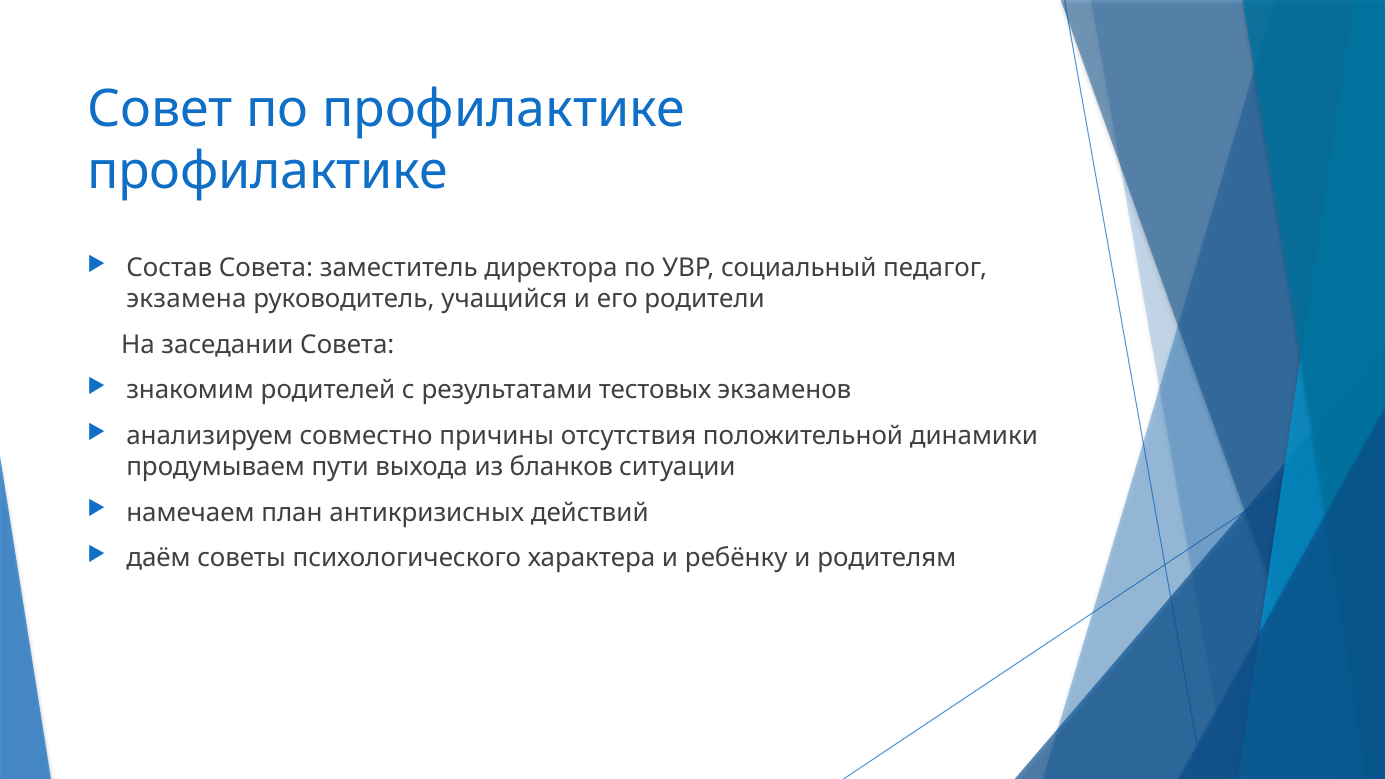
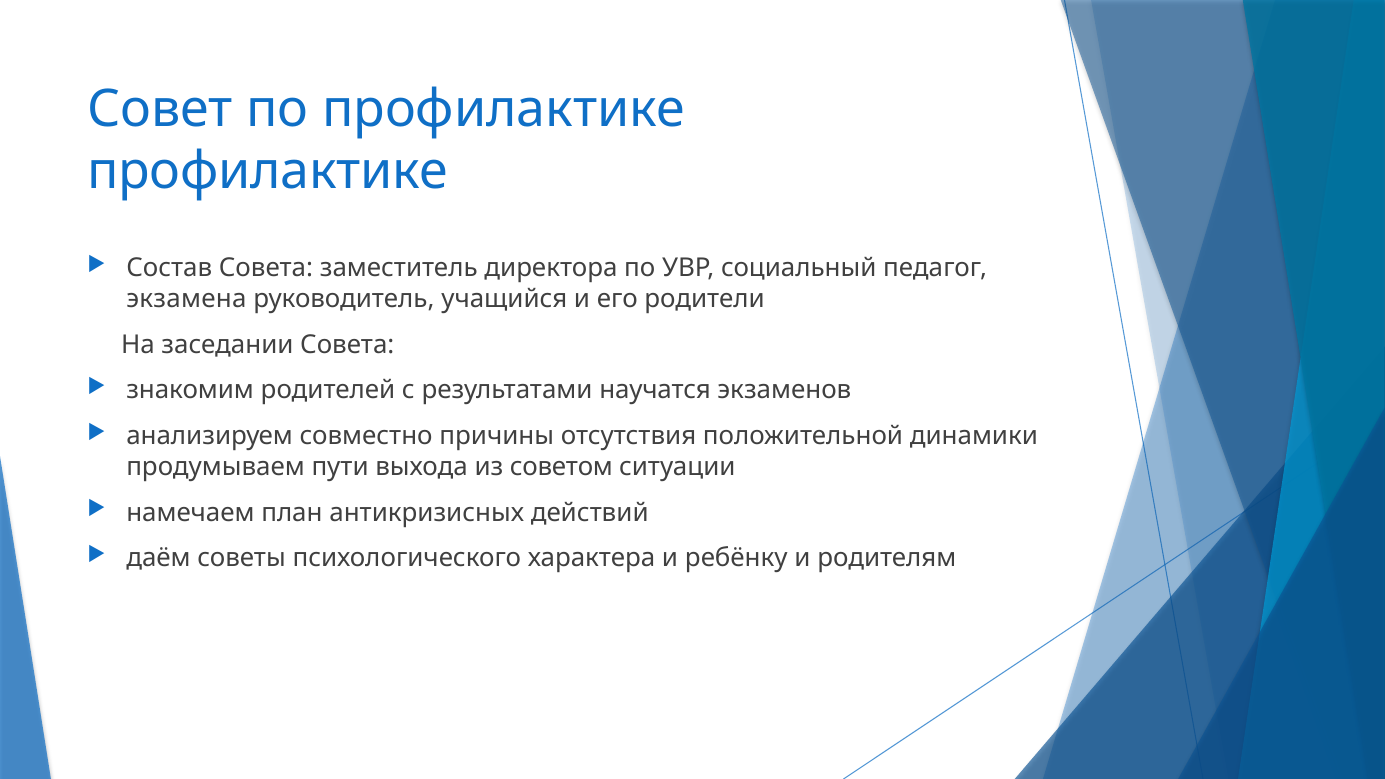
тестовых: тестовых -> научатся (655, 390)
бланков: бланков -> советом (561, 467)
